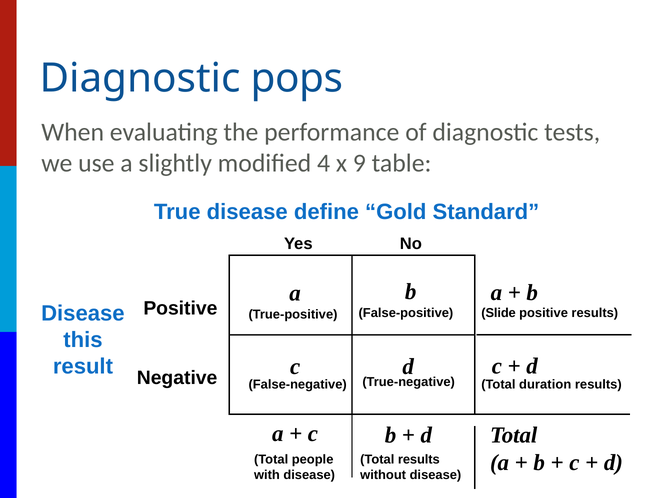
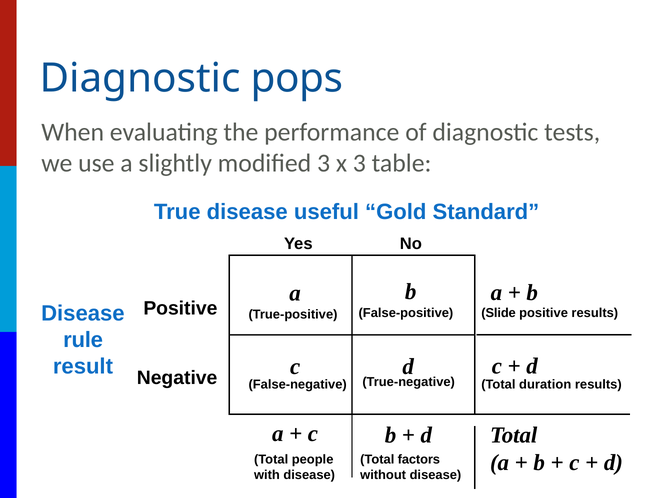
modified 4: 4 -> 3 (324, 163)
x 9: 9 -> 3 (359, 163)
define: define -> useful (326, 212)
this: this -> rule (83, 339)
Total results: results -> factors (419, 459)
